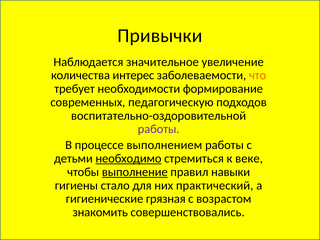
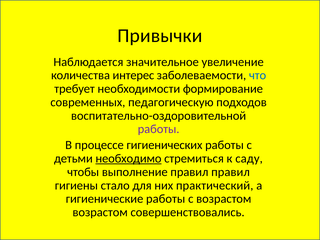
что colour: orange -> blue (258, 75)
выполнением: выполнением -> гигиенических (164, 145)
веке: веке -> саду (249, 159)
выполнение underline: present -> none (135, 172)
правил навыки: навыки -> правил (230, 172)
гигиенические грязная: грязная -> работы (166, 199)
знакомить: знакомить -> возрастом (100, 212)
